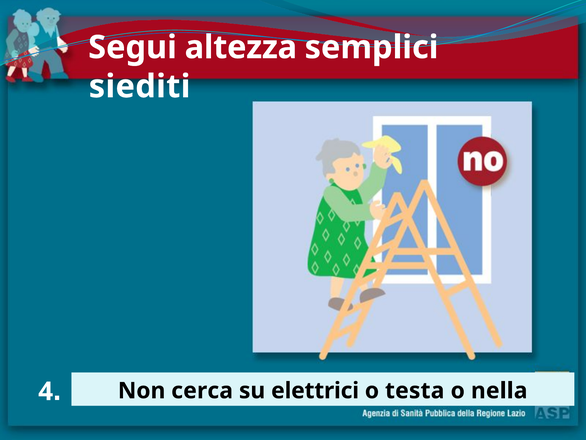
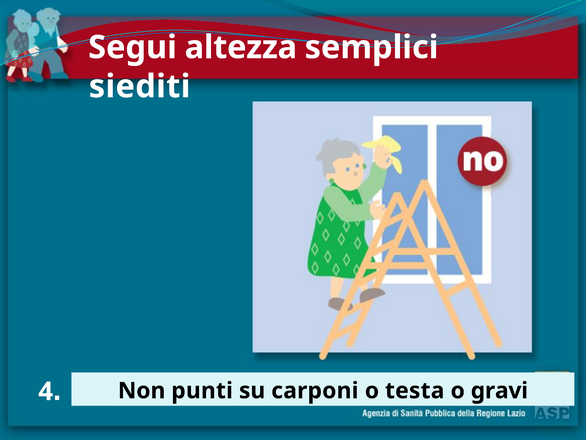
cerca: cerca -> punti (202, 390)
elettrici: elettrici -> carponi (315, 390)
nella: nella -> gravi (499, 390)
